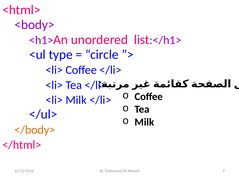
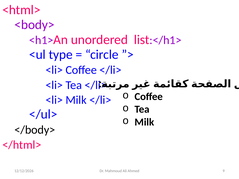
</body> colour: orange -> black (35, 130)
